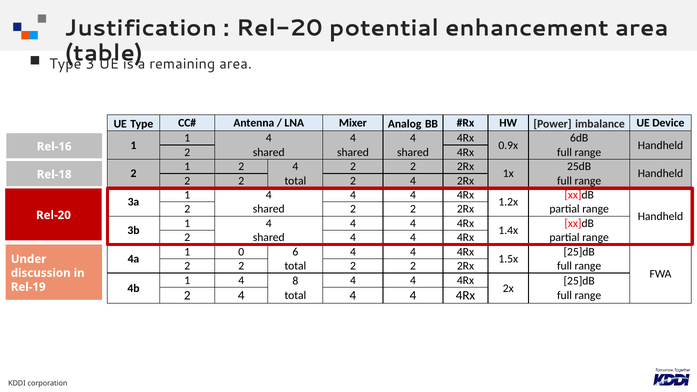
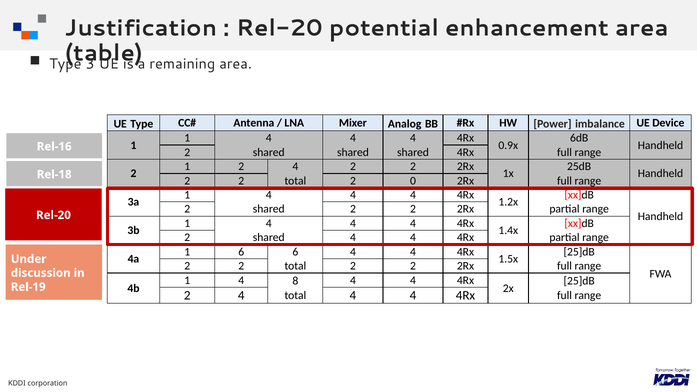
2 2 4: 4 -> 0 (413, 181)
1 0: 0 -> 6 (241, 252)
